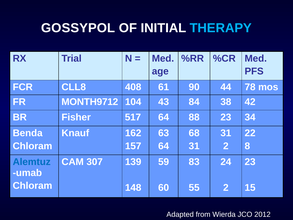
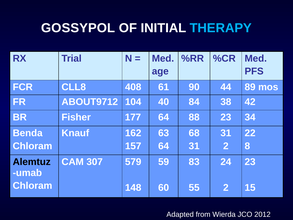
78: 78 -> 89 (250, 87)
MONTH9712: MONTH9712 -> ABOUT9712 (90, 102)
43: 43 -> 40 (164, 102)
517: 517 -> 177 (133, 117)
Alemtuz colour: blue -> black (32, 162)
139: 139 -> 579 (133, 162)
